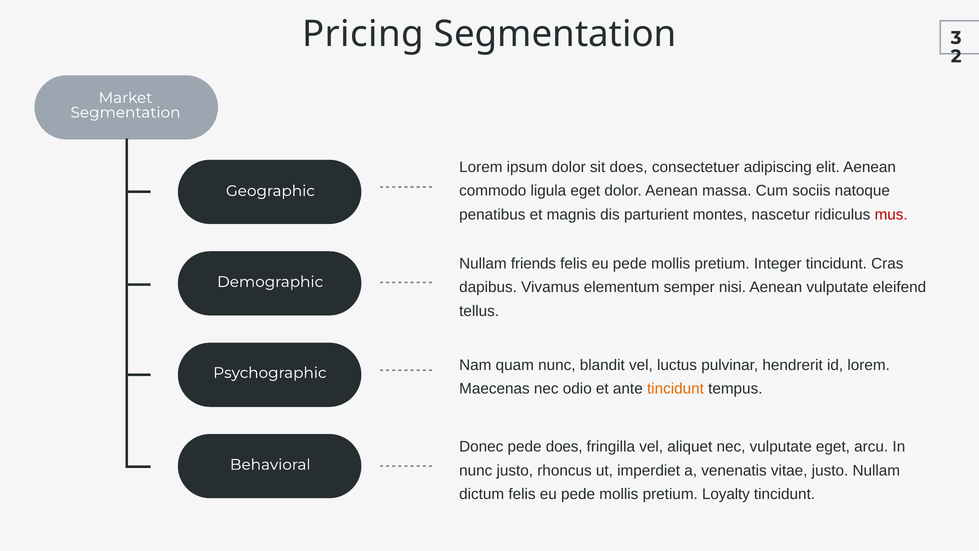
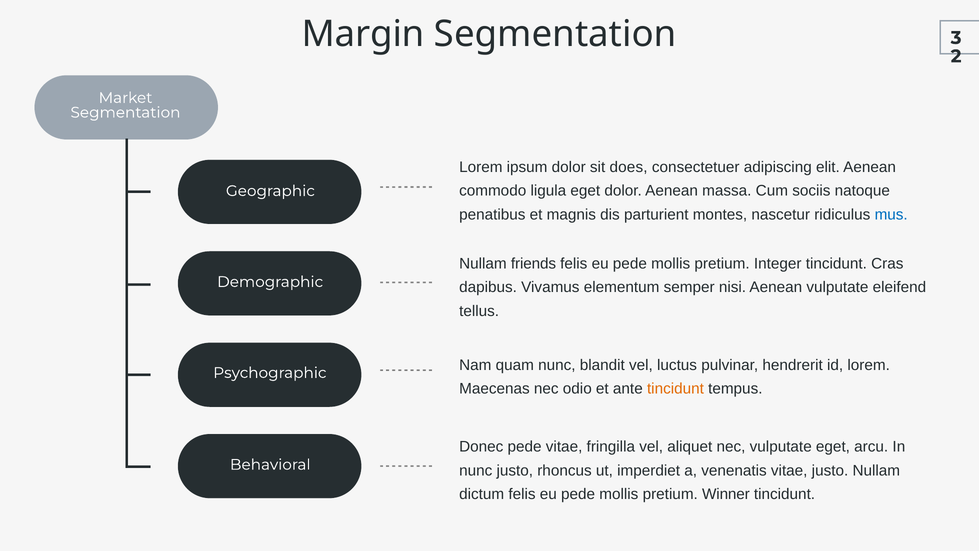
Pricing: Pricing -> Margin (363, 34)
mus colour: red -> blue (891, 215)
pede does: does -> vitae (564, 446)
Loyalty: Loyalty -> Winner (726, 494)
